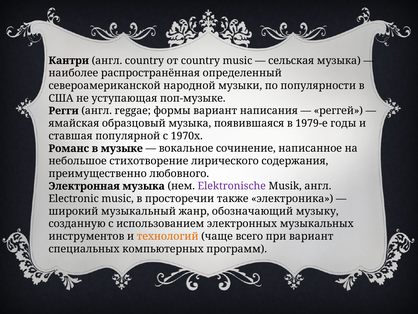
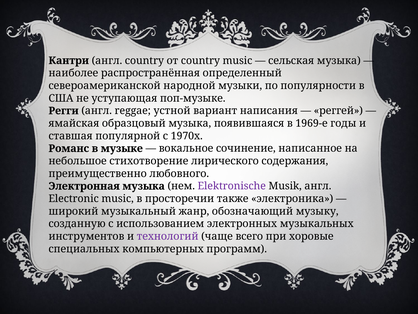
формы: формы -> устной (172, 111)
1979-е: 1979-е -> 1969-е (312, 123)
технологий colour: orange -> purple (168, 236)
при вариант: вариант -> хоровые (311, 236)
